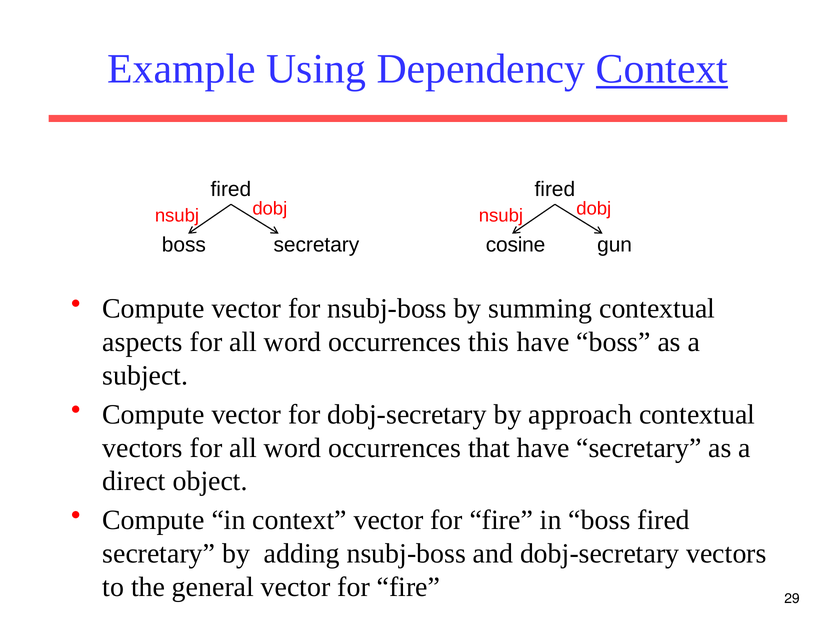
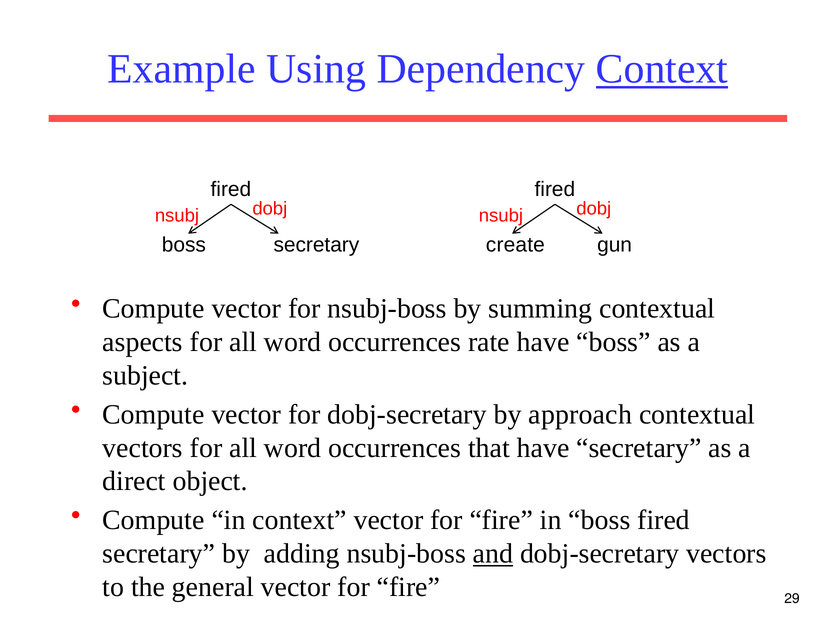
cosine: cosine -> create (515, 245)
this: this -> rate (489, 342)
and underline: none -> present (493, 554)
